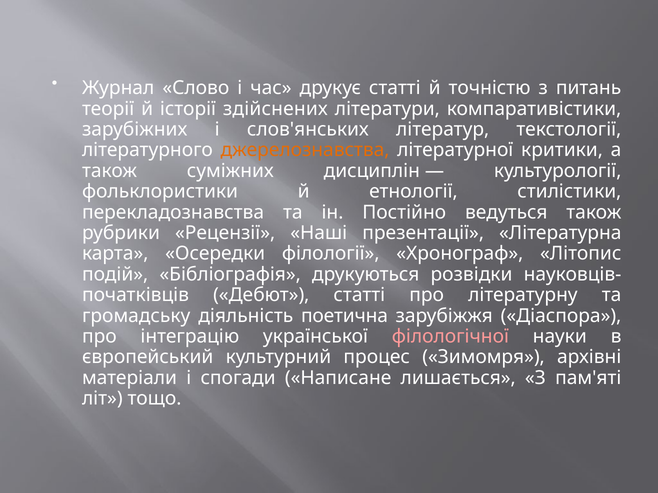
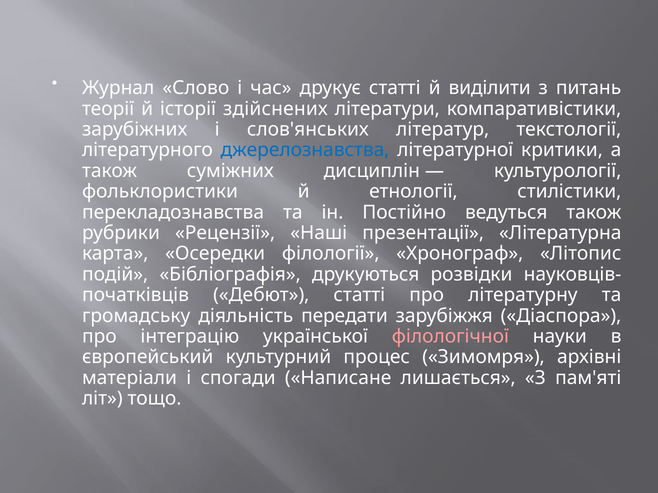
точністю: точністю -> виділити (490, 88)
джерелознавства colour: orange -> blue (305, 150)
поетична: поетична -> передати (344, 316)
